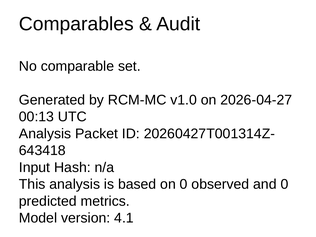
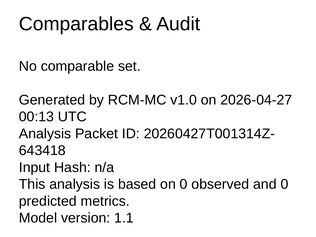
4.1: 4.1 -> 1.1 (124, 218)
